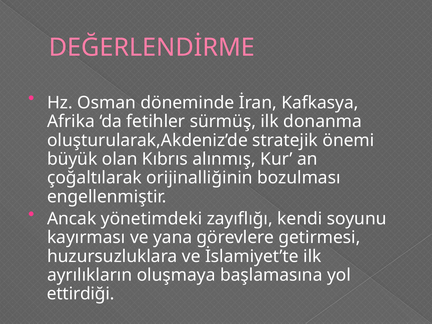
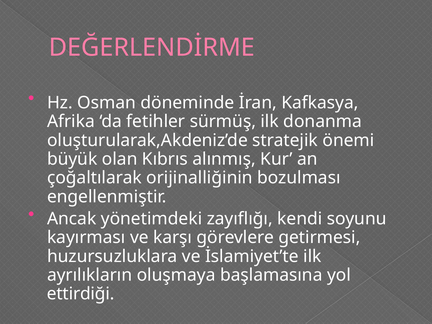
yana: yana -> karşı (173, 238)
